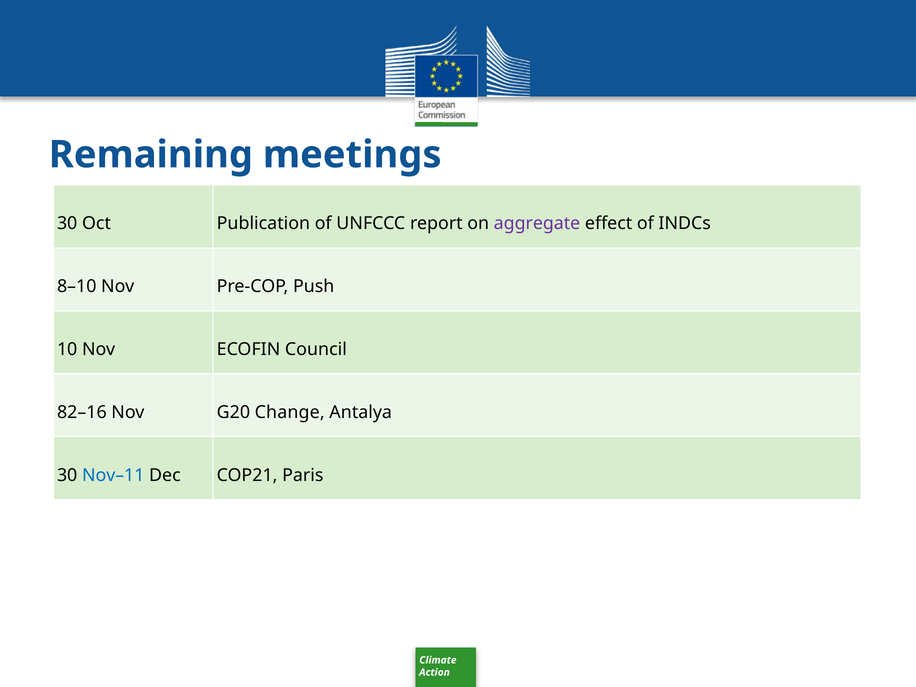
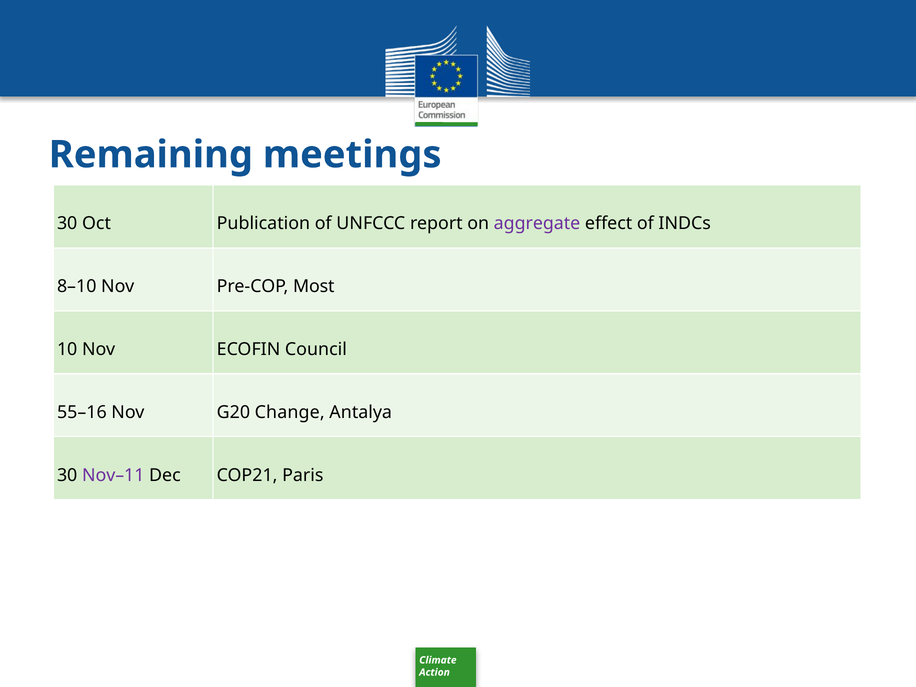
Push: Push -> Most (314, 286)
82–16: 82–16 -> 55–16 (82, 412)
Nov–11 colour: blue -> purple (113, 475)
